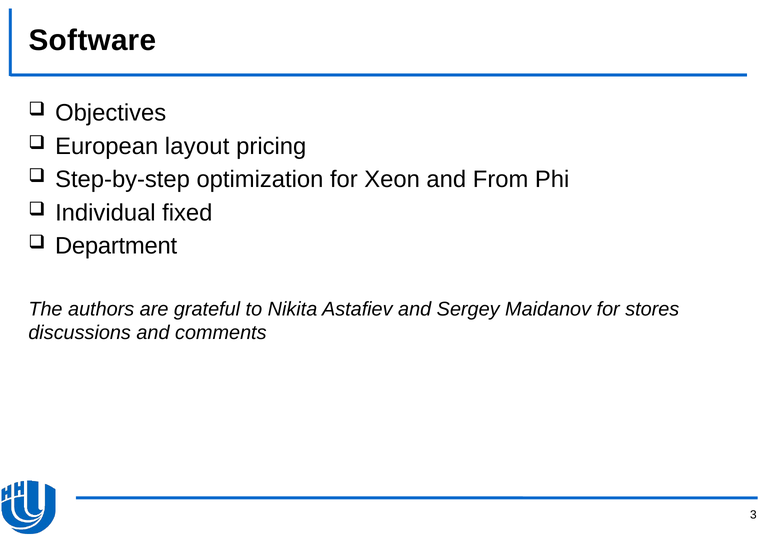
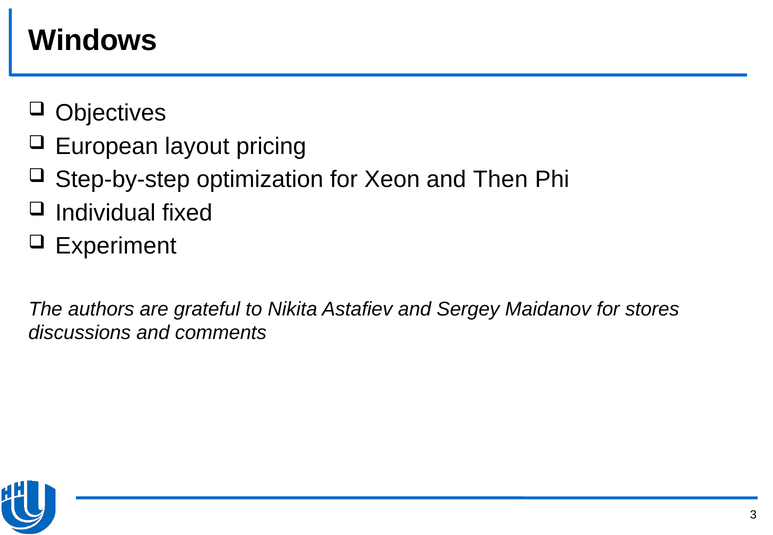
Software: Software -> Windows (93, 40)
From: From -> Then (500, 179)
Department: Department -> Experiment (116, 246)
